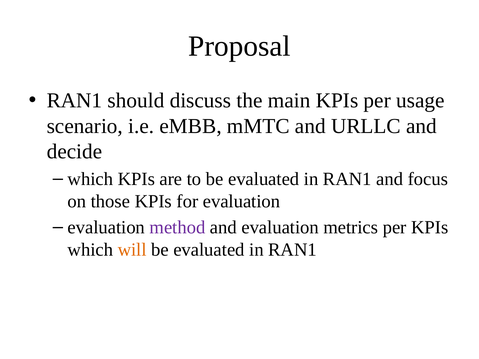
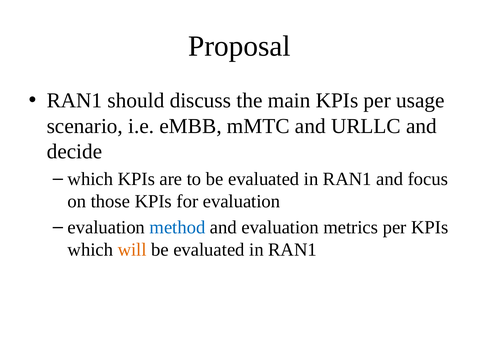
method colour: purple -> blue (178, 227)
